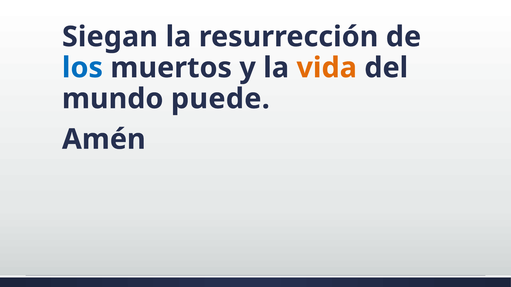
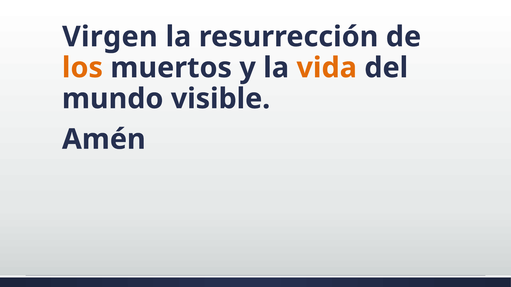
Siegan: Siegan -> Virgen (110, 37)
los colour: blue -> orange (82, 68)
puede: puede -> visible (221, 99)
